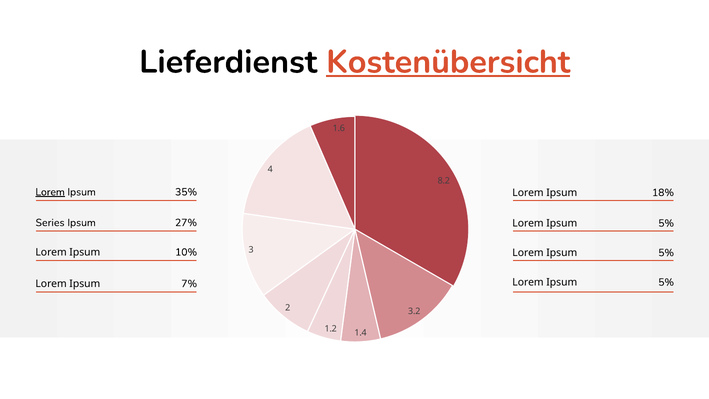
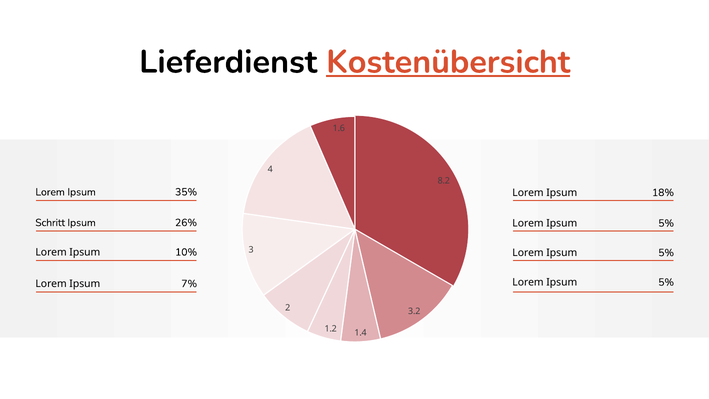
Lorem underline: present -> none (50, 192)
Series: Series -> Schritt (50, 223)
27%: 27% -> 26% (186, 223)
